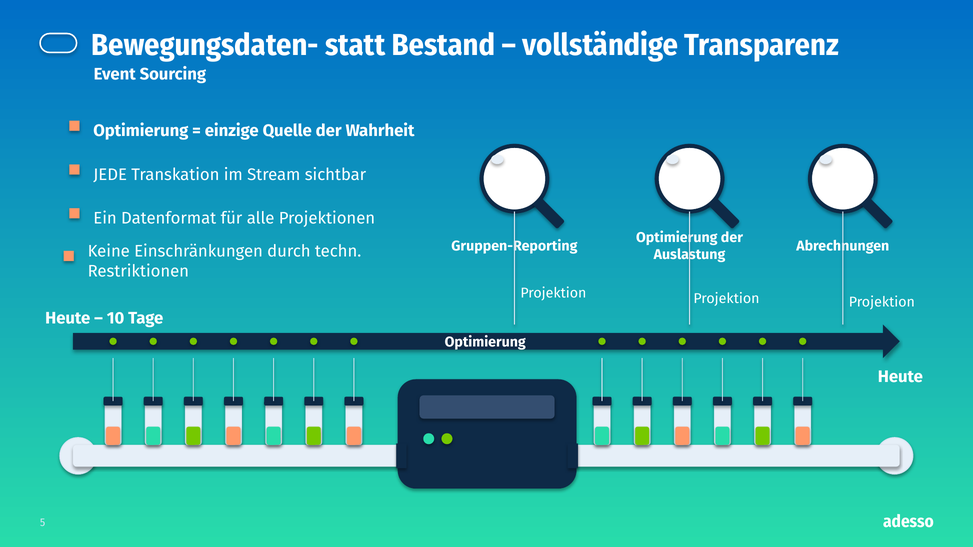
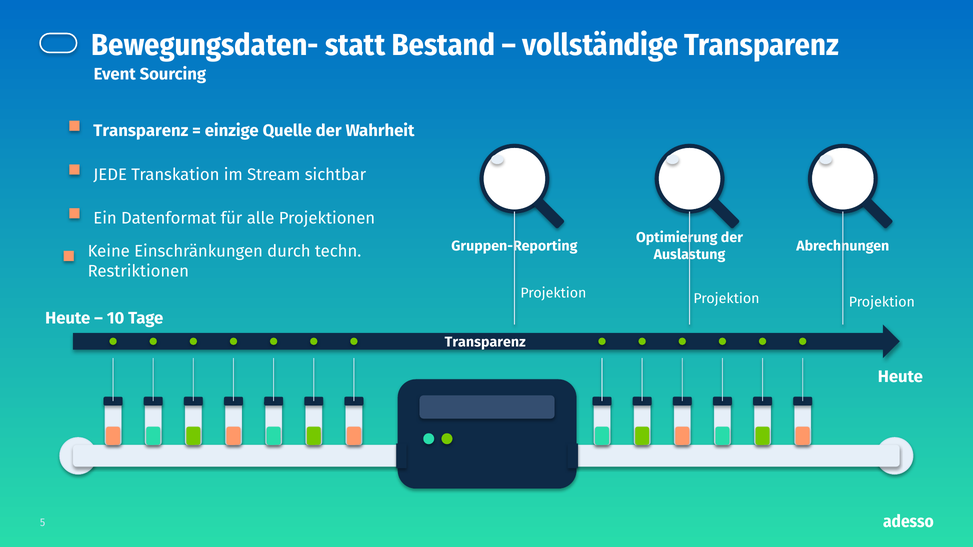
Optimierung: Optimierung -> Transparenz (141, 131)
Optimierung: Optimierung -> Transparenz (485, 342)
